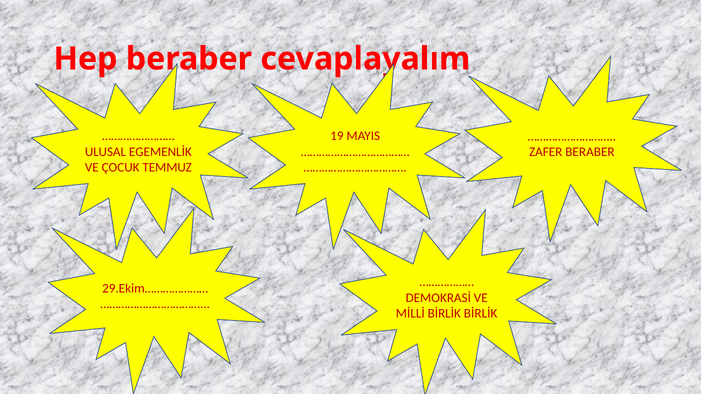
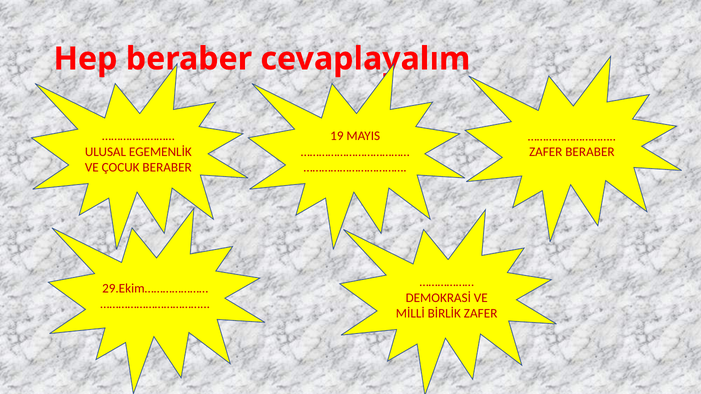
ÇOCUK TEMMUZ: TEMMUZ -> BERABER (167, 168)
BİRLİK BİRLİK: BİRLİK -> ZAFER (481, 314)
